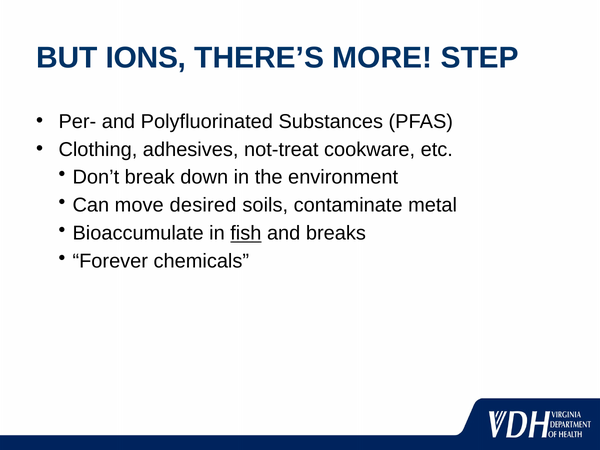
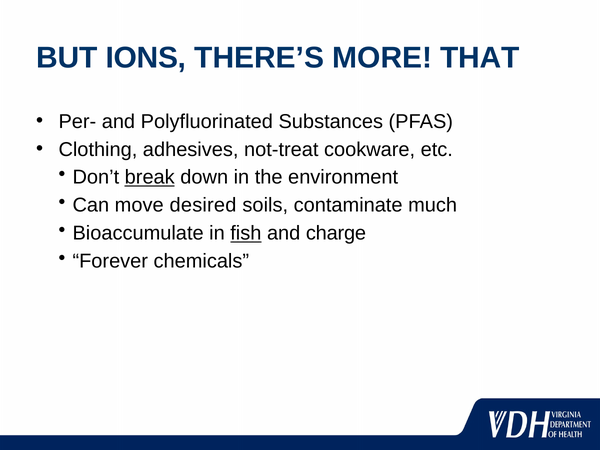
STEP: STEP -> THAT (480, 58)
break underline: none -> present (150, 177)
metal: metal -> much (433, 205)
breaks: breaks -> charge (336, 233)
